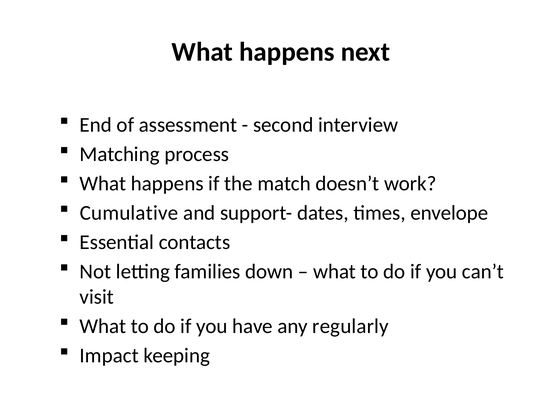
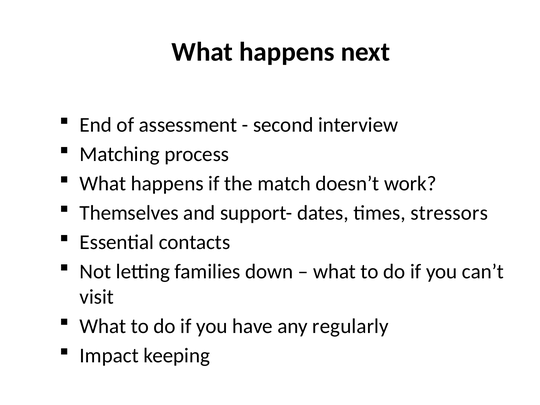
Cumulative: Cumulative -> Themselves (129, 213)
envelope: envelope -> stressors (449, 213)
